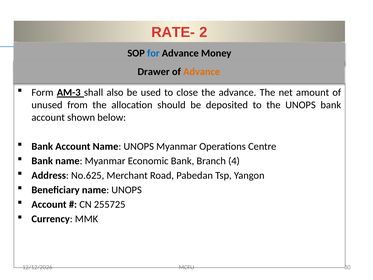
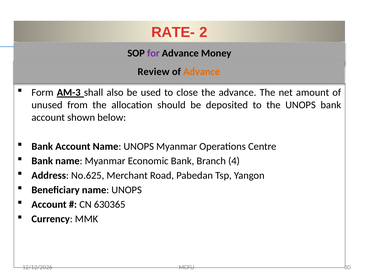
for colour: blue -> purple (153, 53)
Drawer: Drawer -> Review (154, 72)
255725: 255725 -> 630365 (110, 204)
